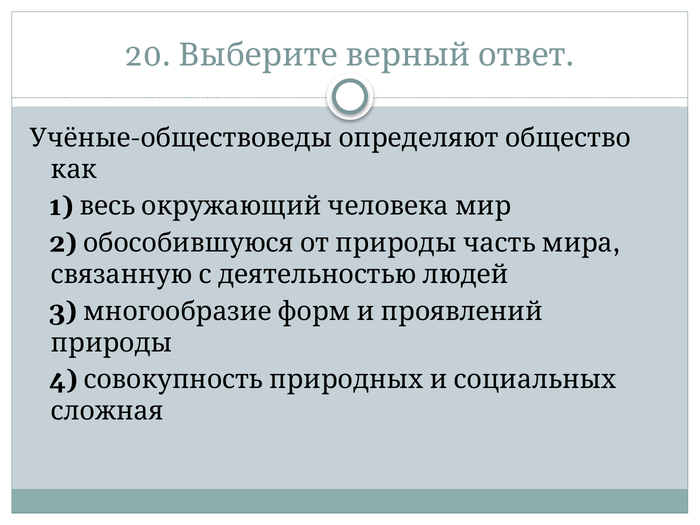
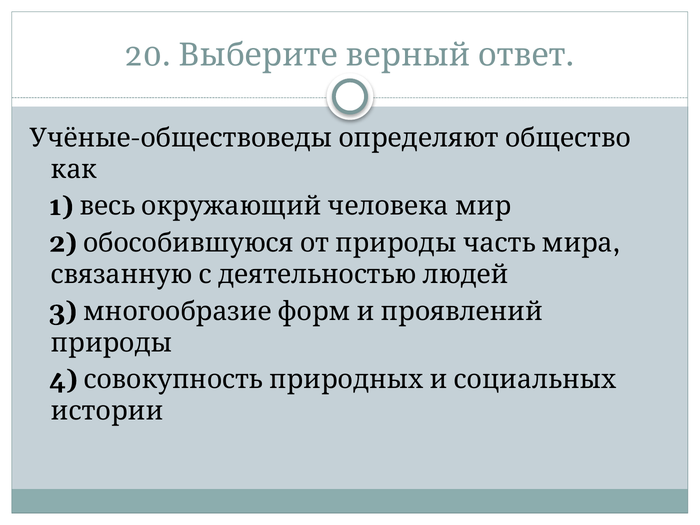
сложная: сложная -> истории (107, 411)
